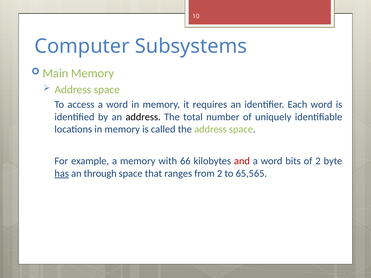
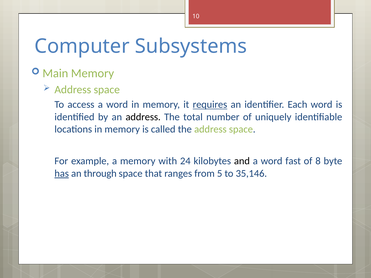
requires underline: none -> present (210, 105)
66: 66 -> 24 (185, 161)
and colour: red -> black (242, 161)
bits: bits -> fast (293, 161)
of 2: 2 -> 8 (318, 161)
from 2: 2 -> 5 (220, 174)
65,565: 65,565 -> 35,146 (251, 174)
